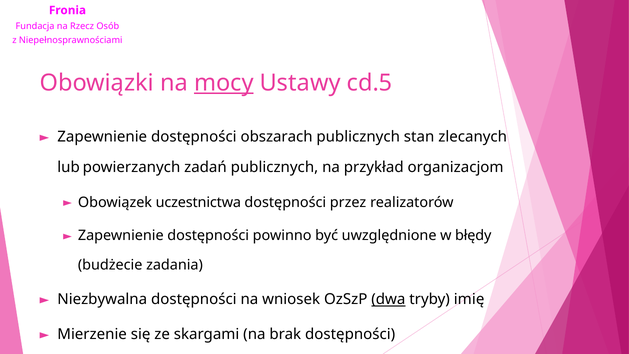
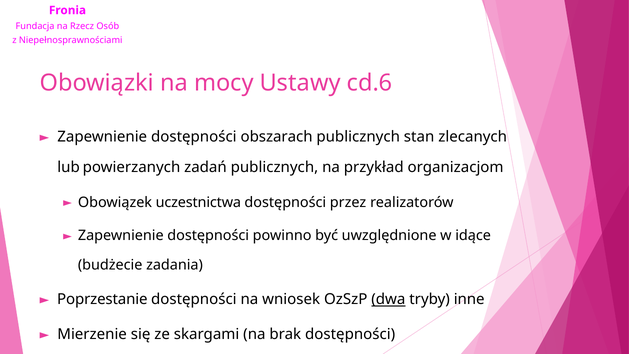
mocy underline: present -> none (224, 83)
cd.5: cd.5 -> cd.6 (370, 83)
błędy: błędy -> idące (473, 236)
Niezbywalna: Niezbywalna -> Poprzestanie (102, 299)
imię: imię -> inne (469, 299)
